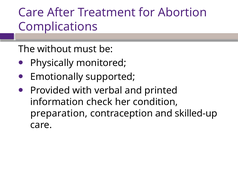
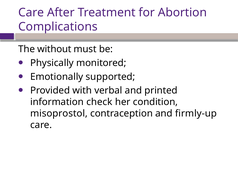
preparation: preparation -> misoprostol (59, 114)
skilled-up: skilled-up -> firmly-up (196, 114)
